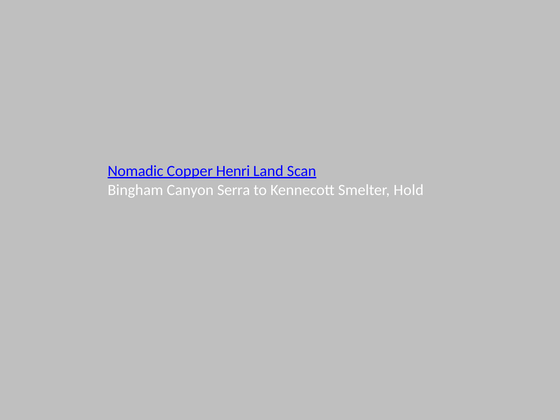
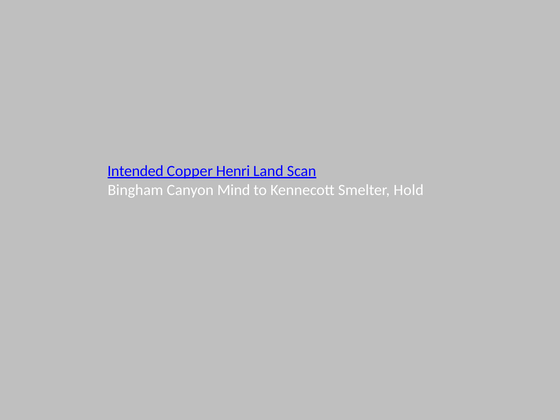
Nomadic: Nomadic -> Intended (135, 171)
Serra: Serra -> Mind (234, 190)
